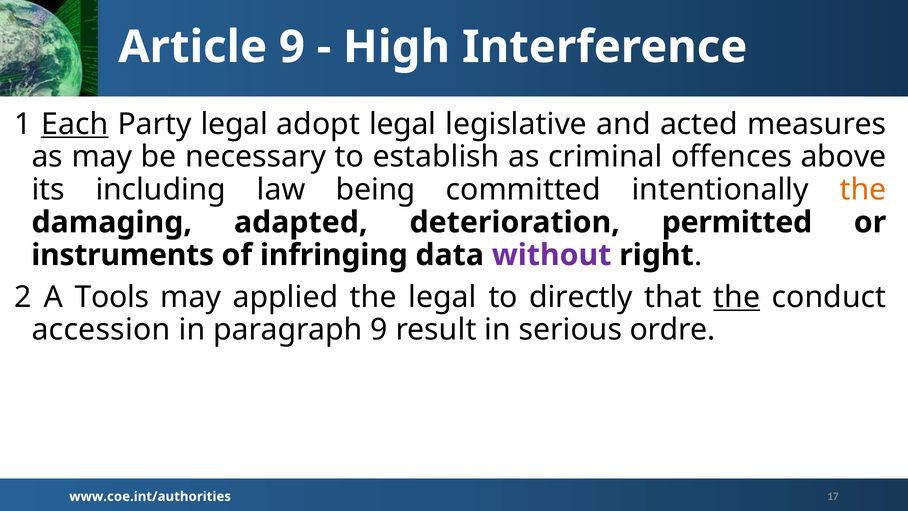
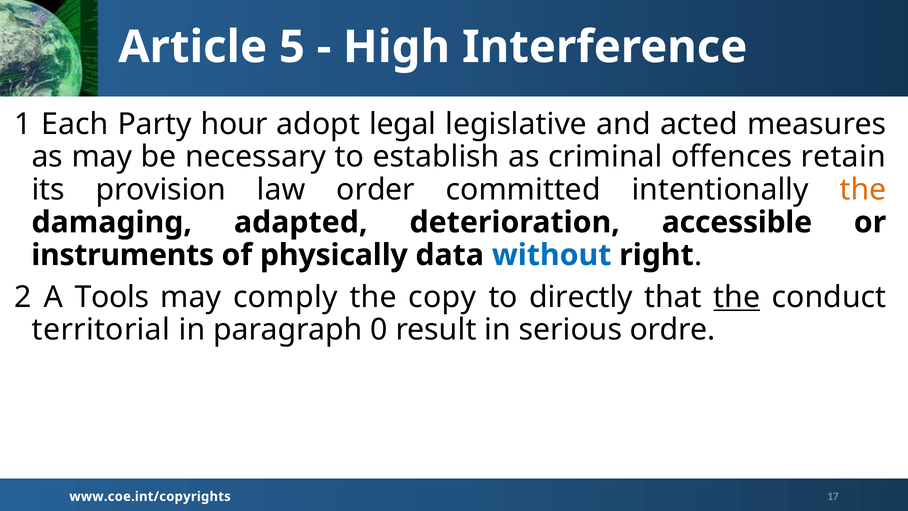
Article 9: 9 -> 5 (292, 47)
Each underline: present -> none (75, 124)
Party legal: legal -> hour (234, 124)
above: above -> retain (843, 157)
including: including -> provision (161, 190)
being: being -> order (376, 190)
permitted: permitted -> accessible (737, 222)
infringing: infringing -> physically (334, 255)
without colour: purple -> blue (552, 255)
applied: applied -> comply (285, 297)
the legal: legal -> copy (442, 297)
accession: accession -> territorial (101, 330)
paragraph 9: 9 -> 0 (379, 330)
www.coe.int/authorities: www.coe.int/authorities -> www.coe.int/copyrights (150, 496)
